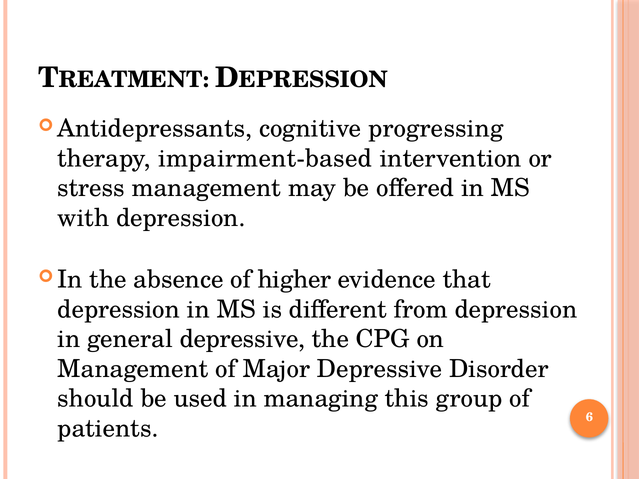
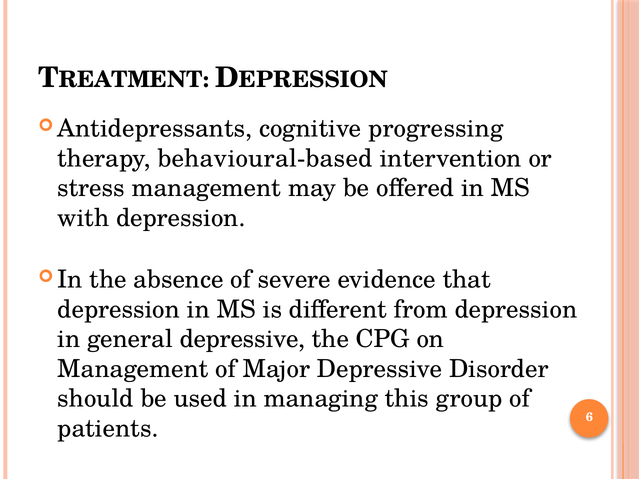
impairment-based: impairment-based -> behavioural-based (265, 159)
higher: higher -> severe (294, 280)
